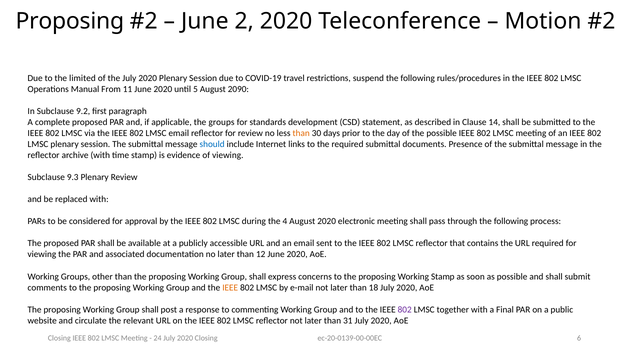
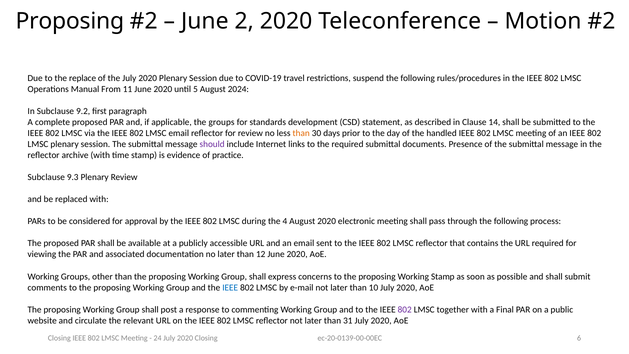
limited: limited -> replace (83, 78)
2090: 2090 -> 2024 (238, 89)
the possible: possible -> handled (442, 133)
should colour: blue -> purple (212, 144)
of viewing: viewing -> practice (228, 155)
IEEE colour: orange -> blue (230, 287)
18: 18 -> 10 (374, 287)
